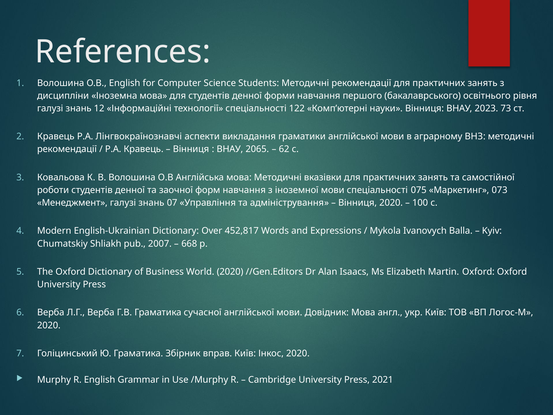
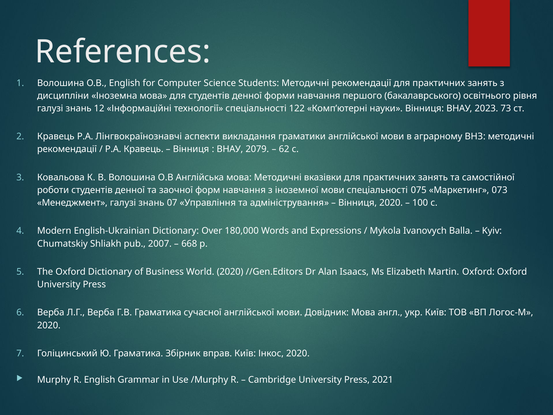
2065: 2065 -> 2079 (257, 149)
452,817: 452,817 -> 180,000 (242, 231)
